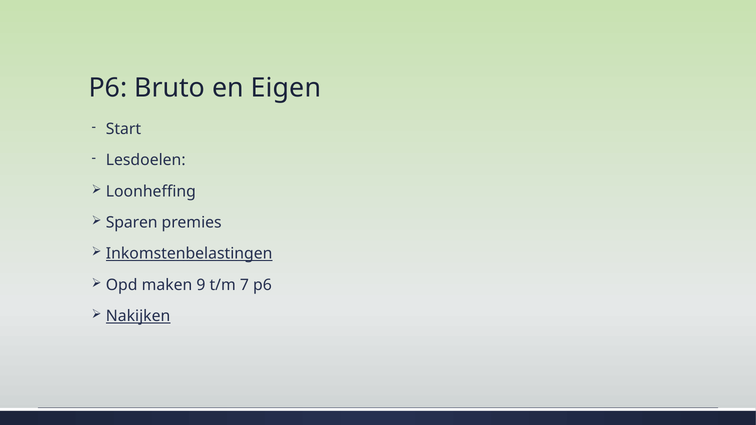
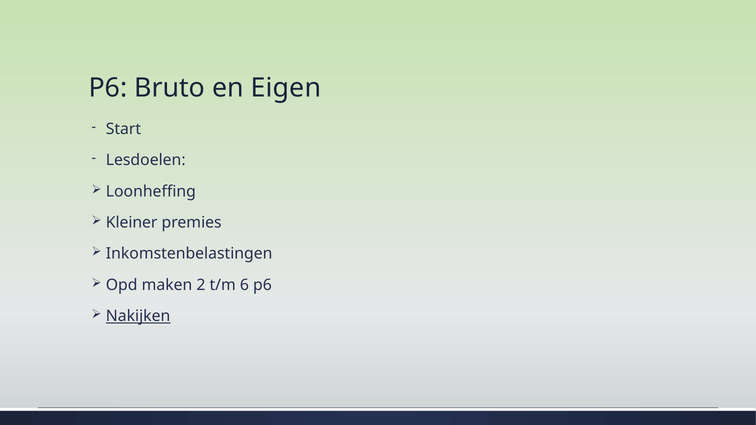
Sparen: Sparen -> Kleiner (132, 223)
Inkomstenbelastingen underline: present -> none (189, 254)
9: 9 -> 2 (201, 285)
7: 7 -> 6 (244, 285)
